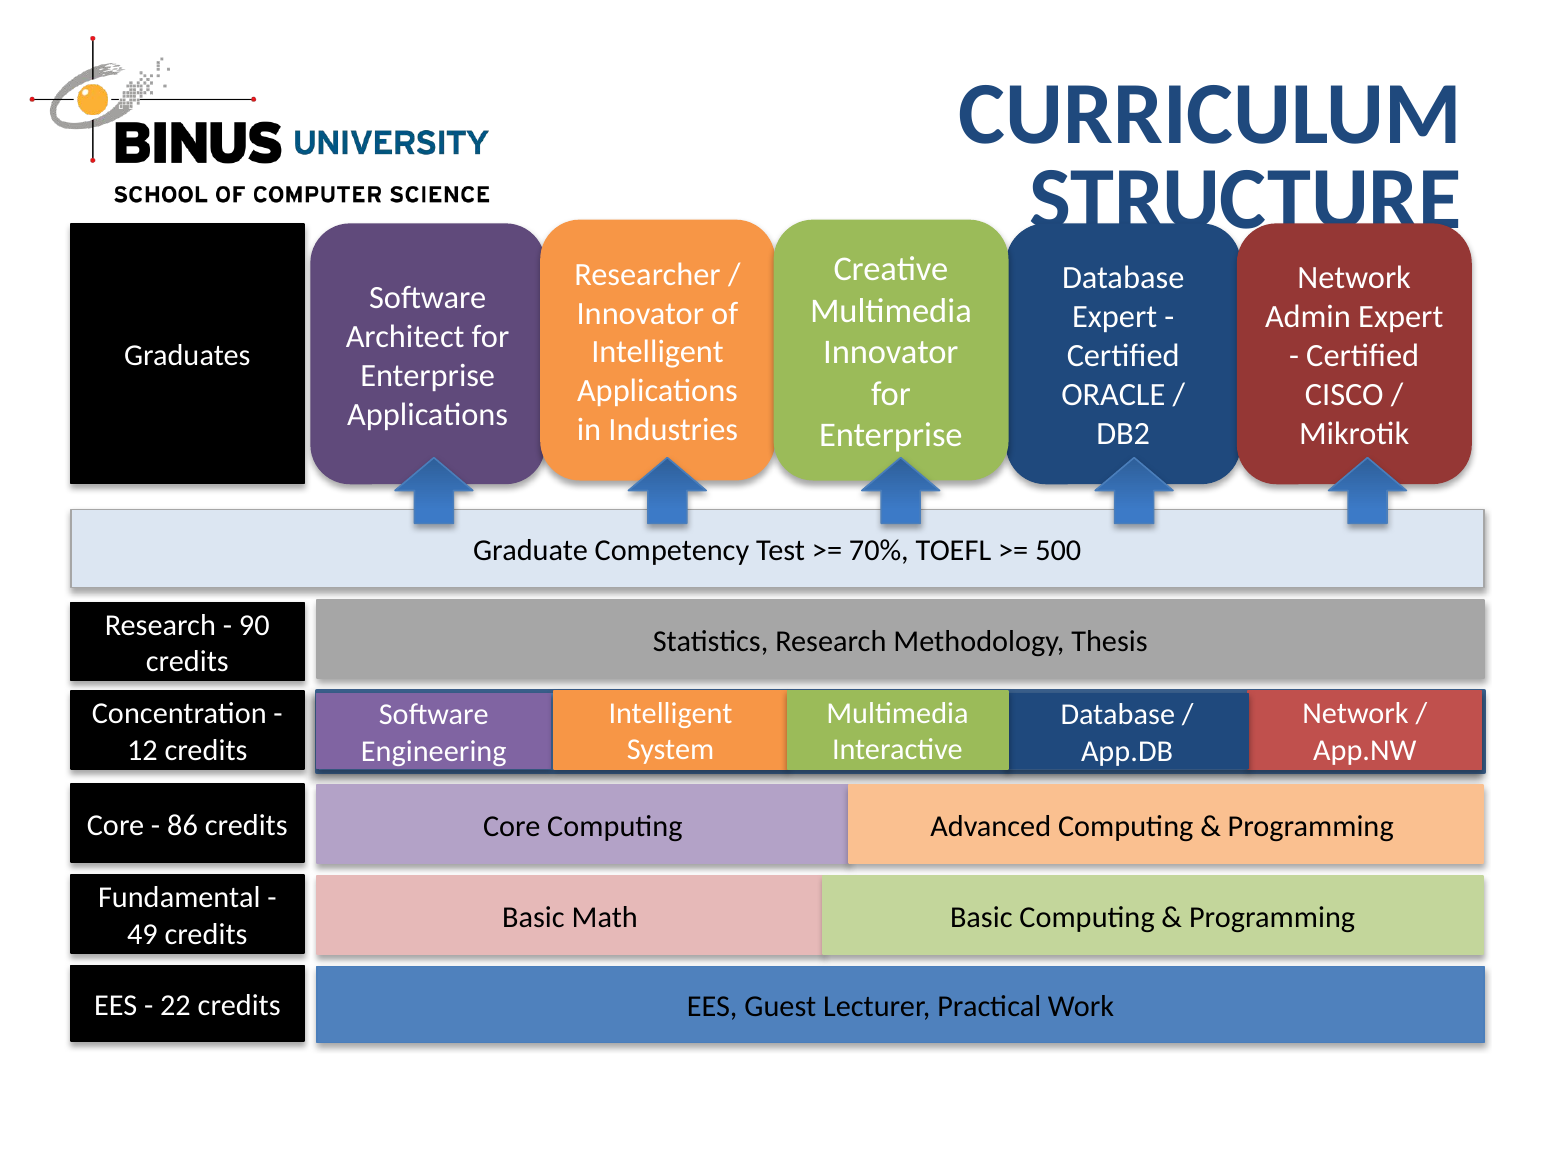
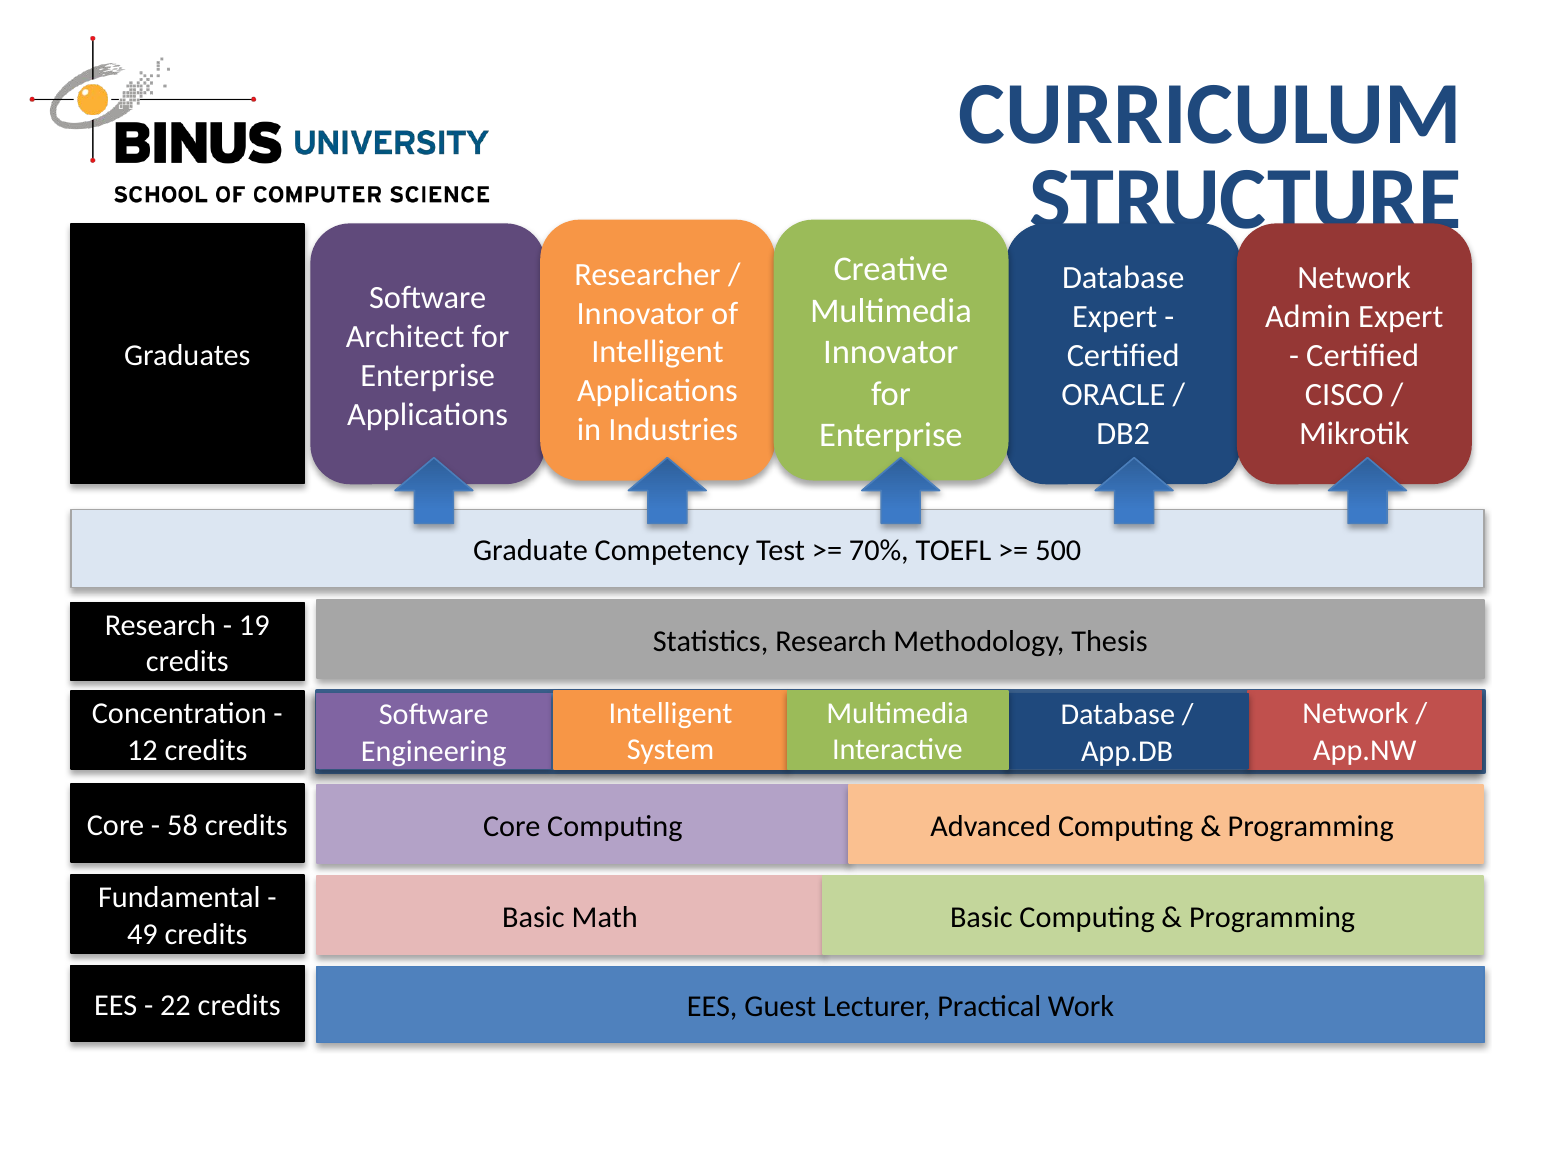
90: 90 -> 19 (254, 625)
86: 86 -> 58 (183, 825)
